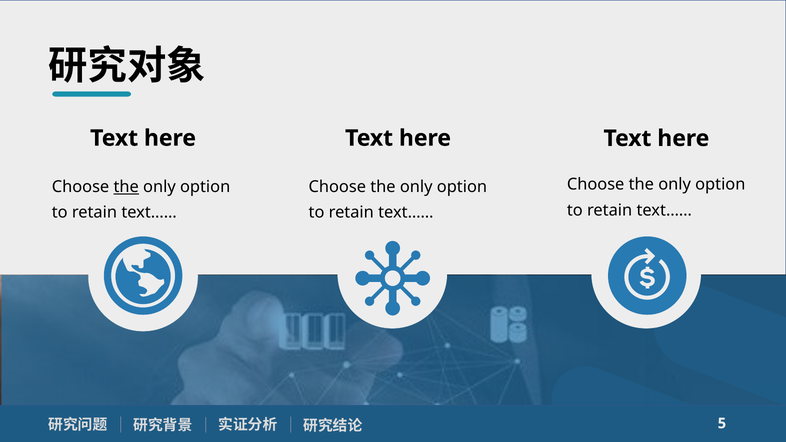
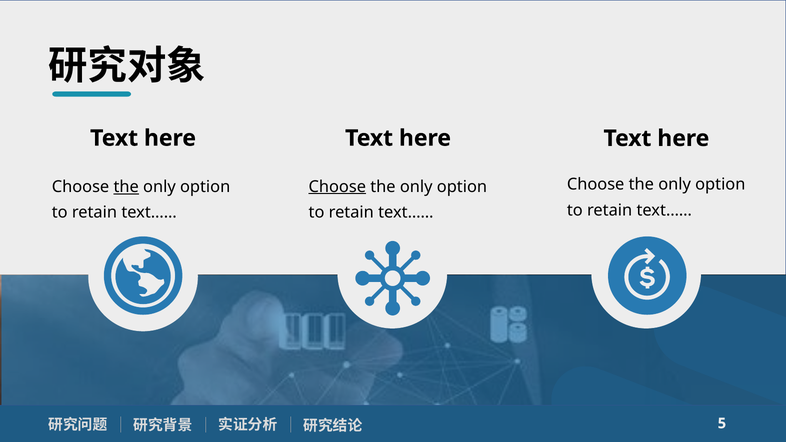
Choose underline: none -> present (337, 187)
